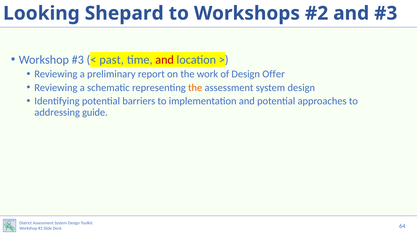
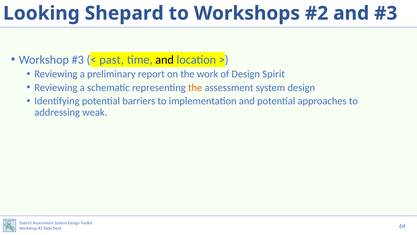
and colour: red -> black (165, 60)
Offer: Offer -> Spirit (274, 74)
guide: guide -> weak (95, 112)
